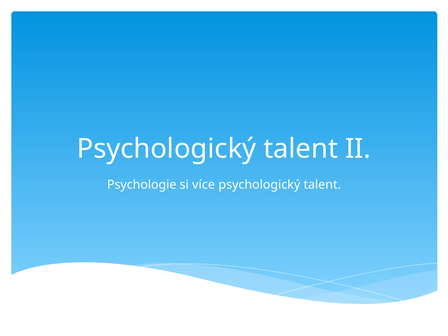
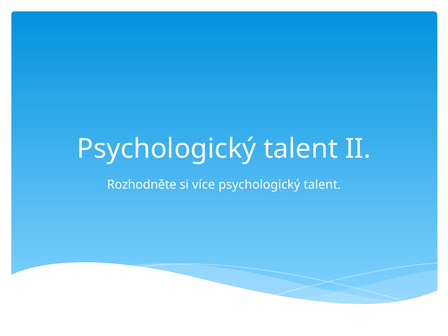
Psychologie: Psychologie -> Rozhodněte (142, 185)
